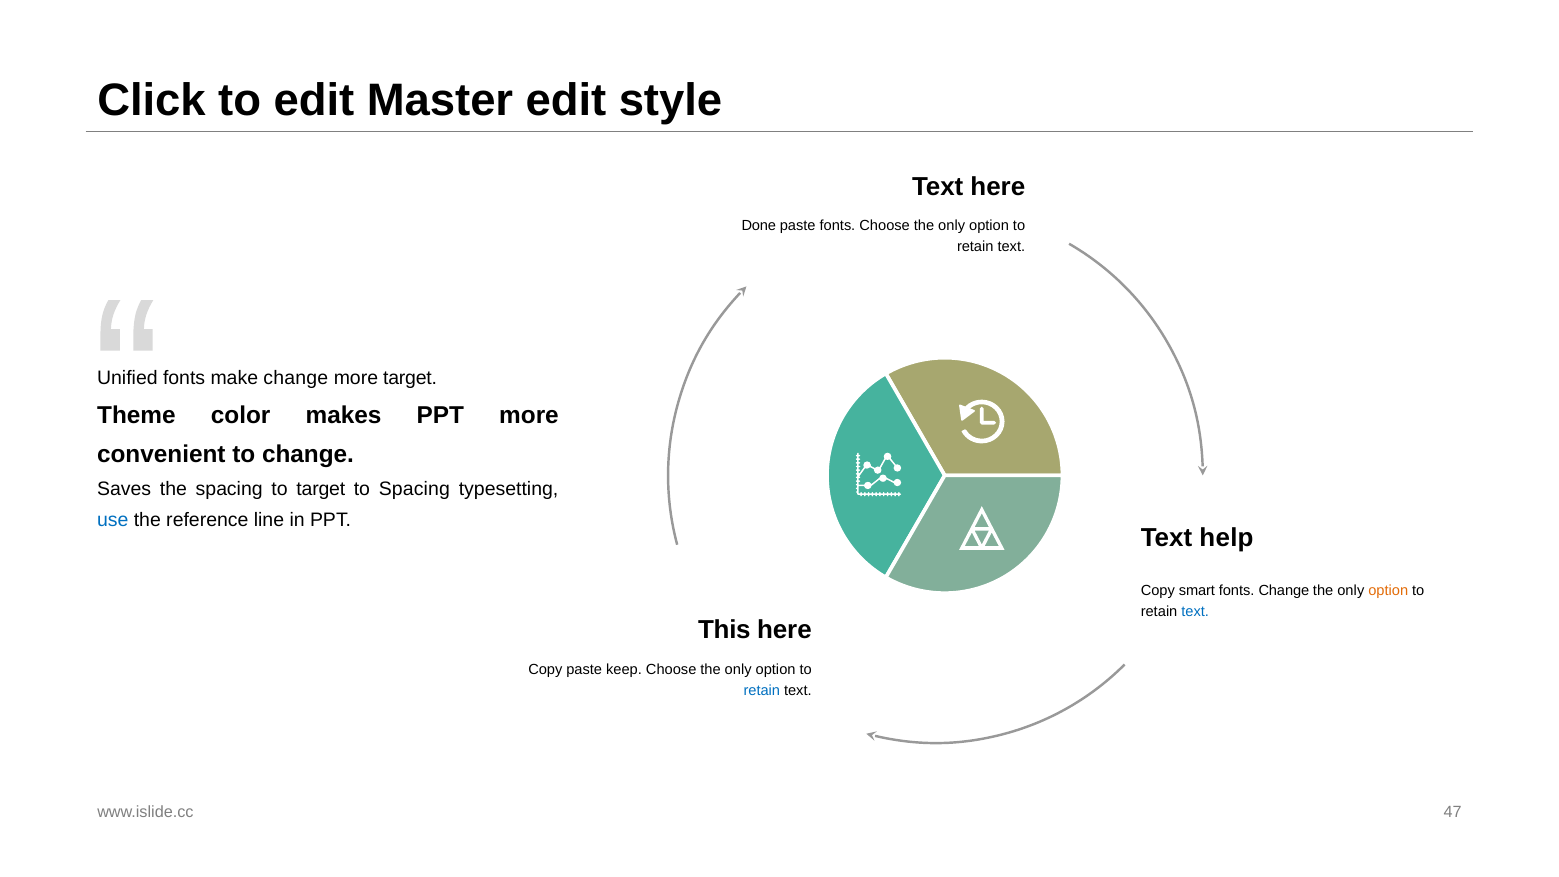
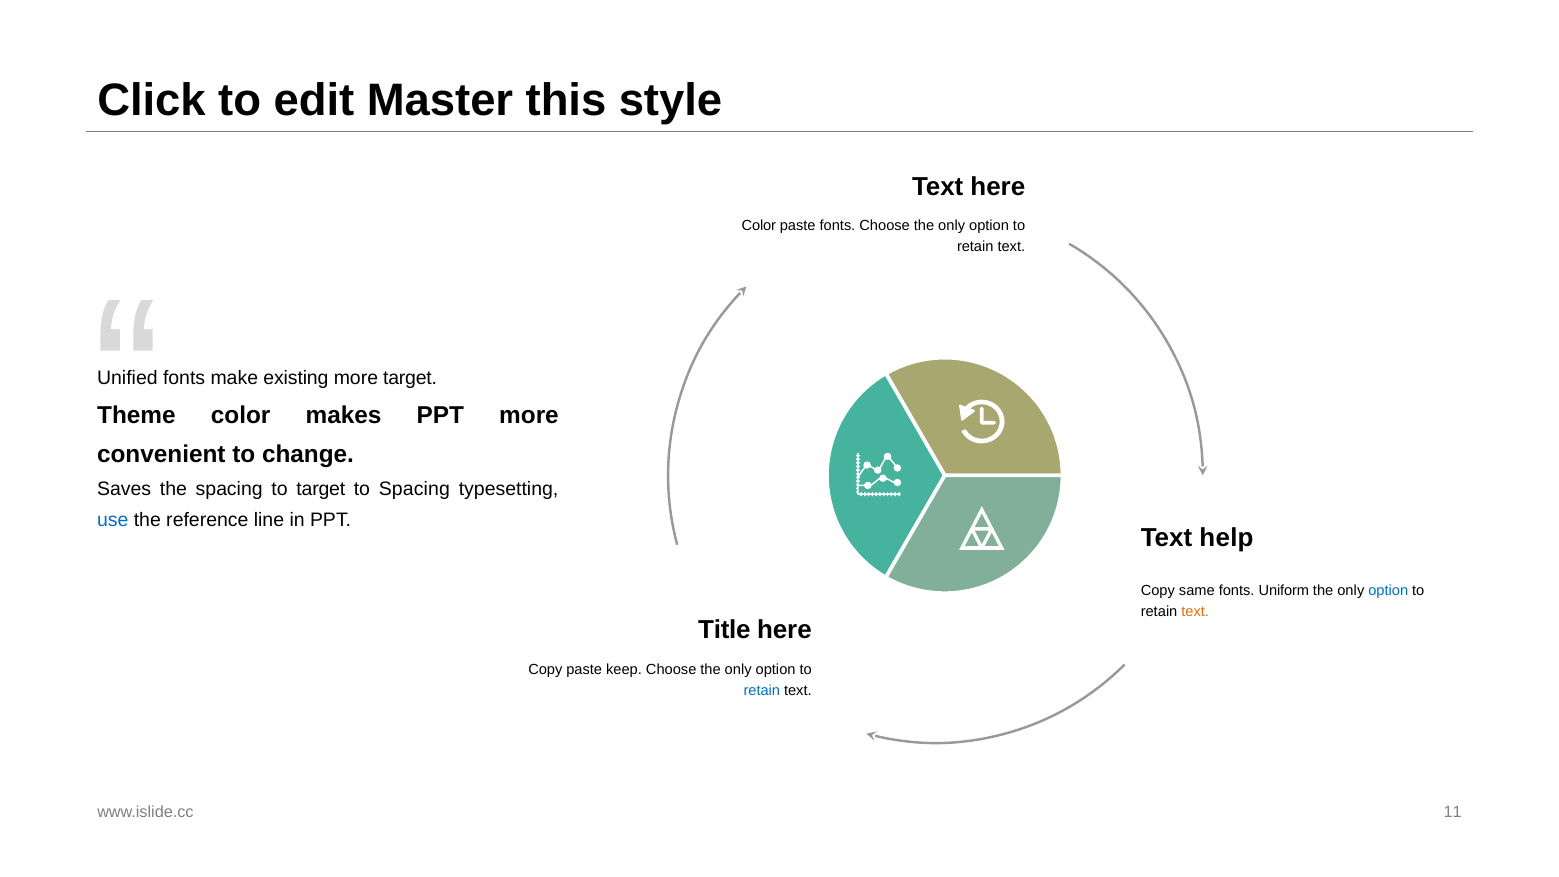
Master edit: edit -> this (566, 101)
Done: Done -> Color (759, 226)
make change: change -> existing (296, 378)
smart: smart -> same (1197, 591)
fonts Change: Change -> Uniform (1284, 591)
option colour: orange -> blue (1388, 591)
text colour: blue -> orange (1195, 612)
This: This -> Title (724, 630)
47: 47 -> 11 (1453, 812)
